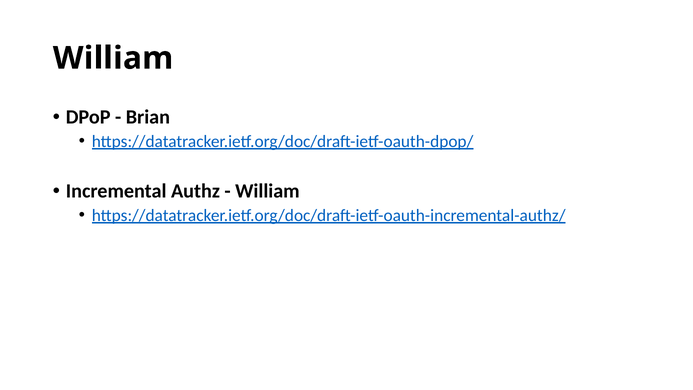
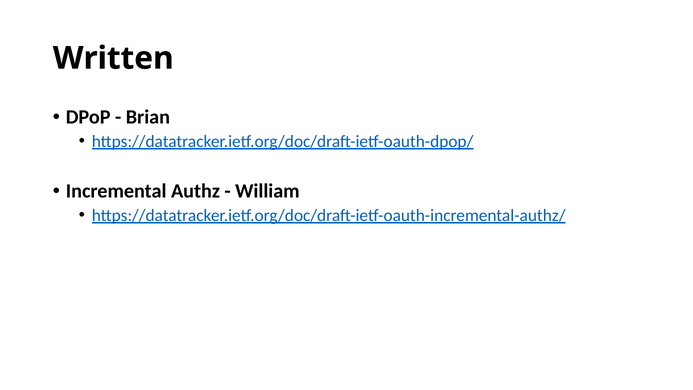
William: William -> Written (113, 58)
